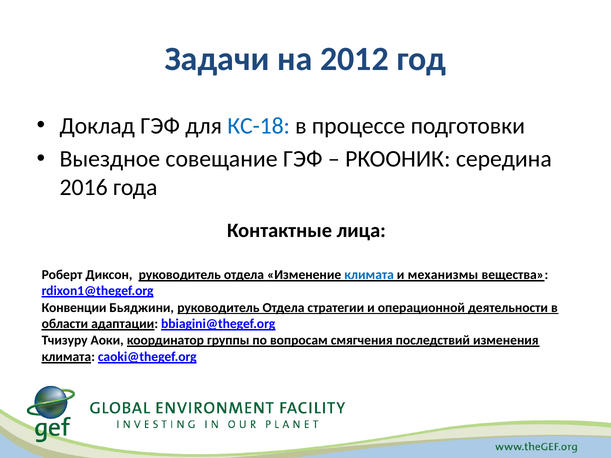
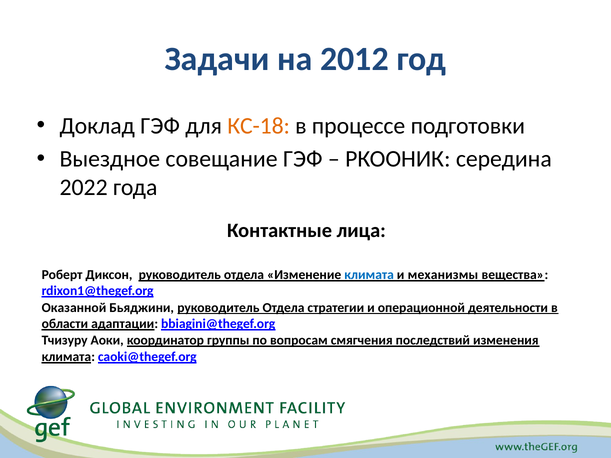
КС-18 colour: blue -> orange (259, 126)
2016: 2016 -> 2022 (84, 188)
Конвенции: Конвенции -> Оказанной (74, 308)
